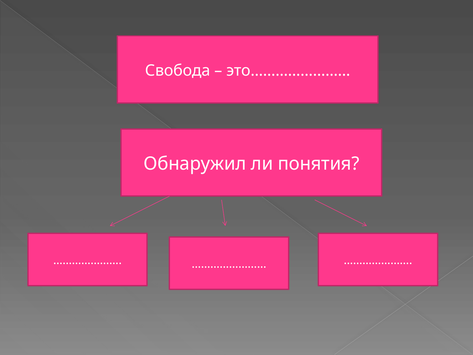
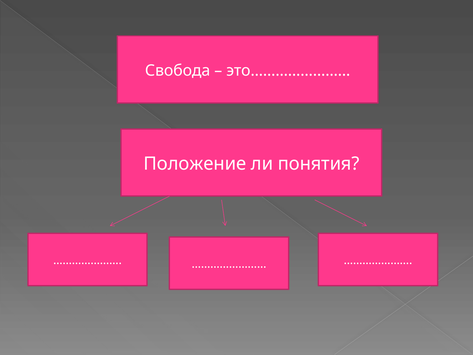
Обнаружил: Обнаружил -> Положение (195, 164)
